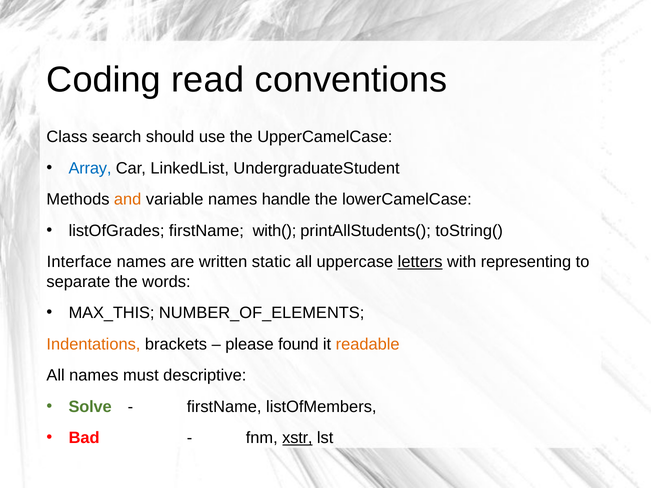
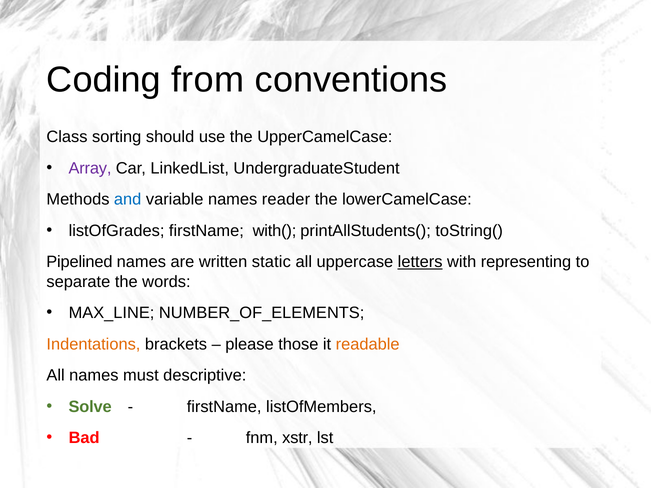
read: read -> from (208, 80)
search: search -> sorting (117, 137)
Array colour: blue -> purple (90, 168)
and colour: orange -> blue (128, 199)
handle: handle -> reader (286, 199)
Interface: Interface -> Pipelined (79, 262)
MAX_THIS: MAX_THIS -> MAX_LINE (112, 313)
found: found -> those (298, 344)
xstr underline: present -> none (297, 438)
